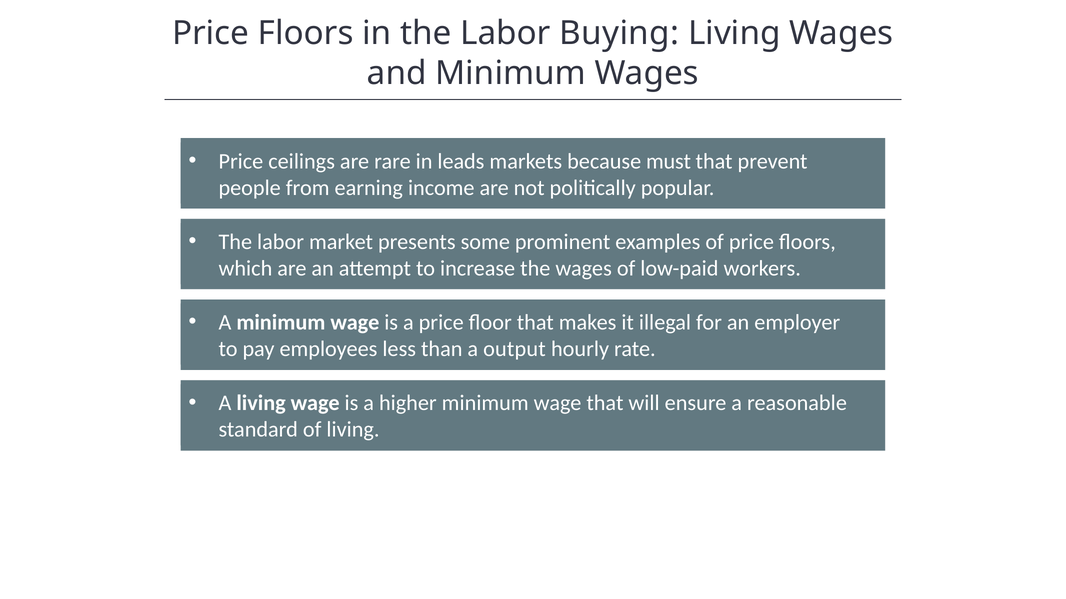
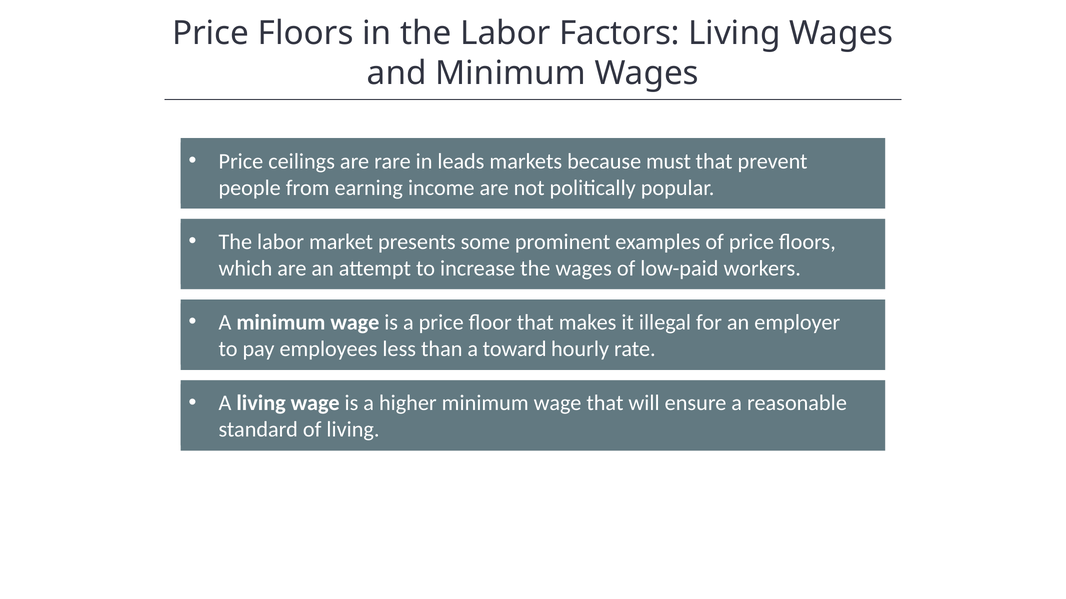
Buying: Buying -> Factors (620, 33)
output: output -> toward (515, 349)
